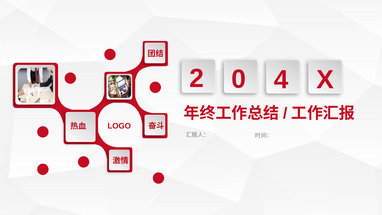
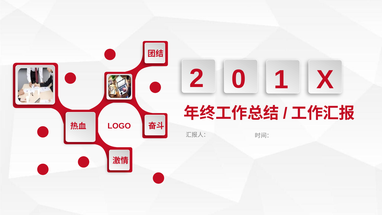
4: 4 -> 1 (281, 80)
